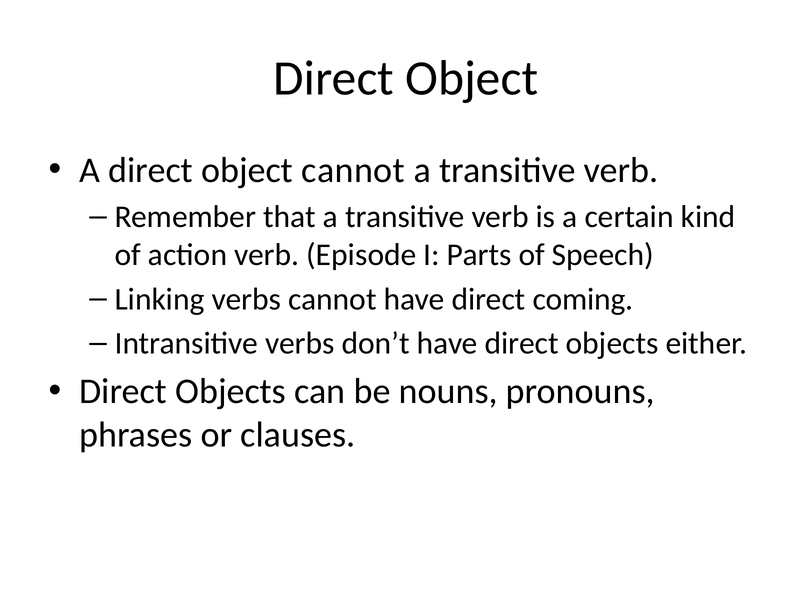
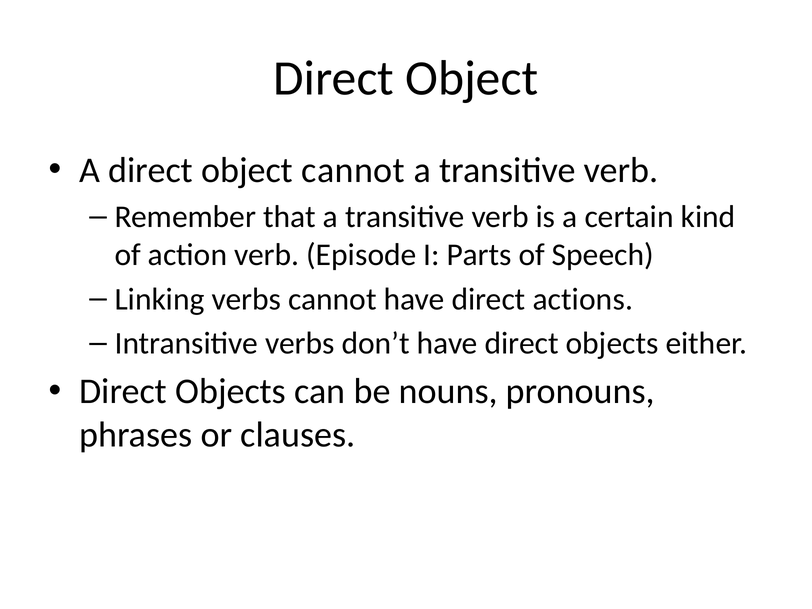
coming: coming -> actions (583, 299)
